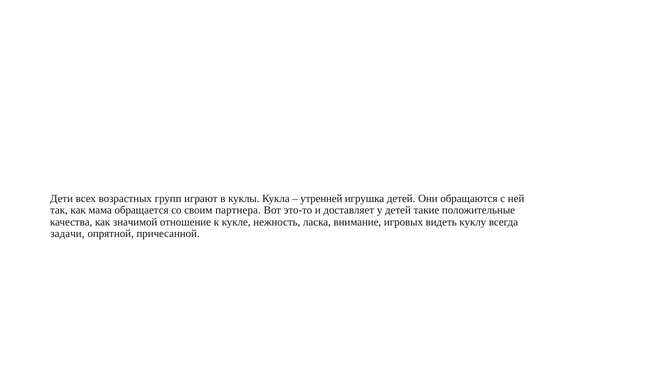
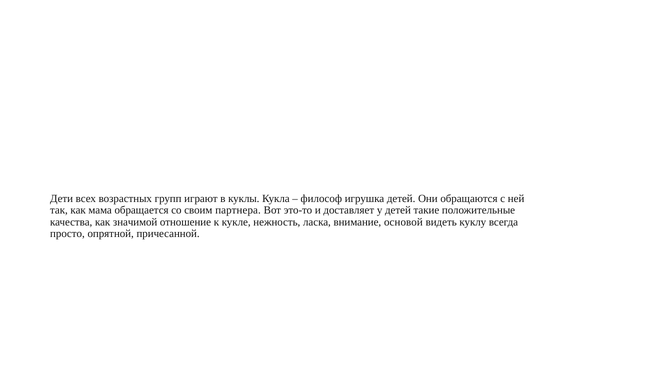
утренней: утренней -> философ (321, 199)
игровых: игровых -> основой (403, 222)
задачи: задачи -> просто (67, 234)
